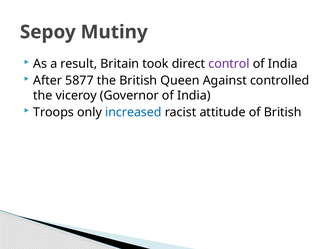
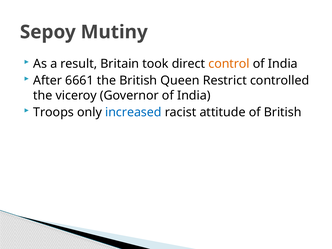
control colour: purple -> orange (229, 64)
5877: 5877 -> 6661 (79, 81)
Against: Against -> Restrict (225, 81)
